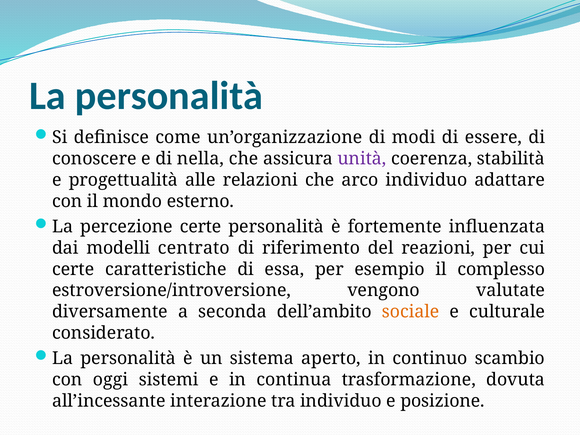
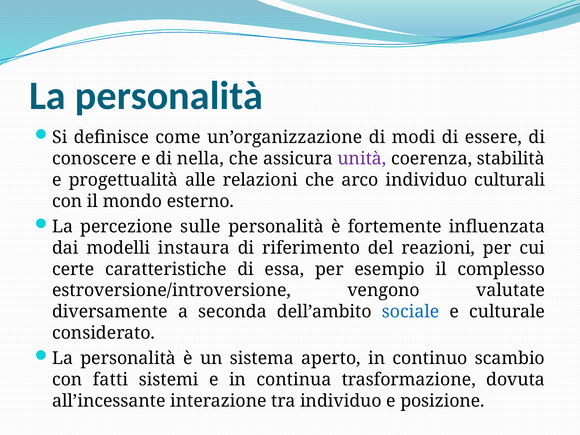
adattare: adattare -> culturali (510, 180)
percezione certe: certe -> sulle (201, 227)
centrato: centrato -> instaura (194, 248)
sociale colour: orange -> blue (411, 312)
oggi: oggi -> fatti (111, 380)
